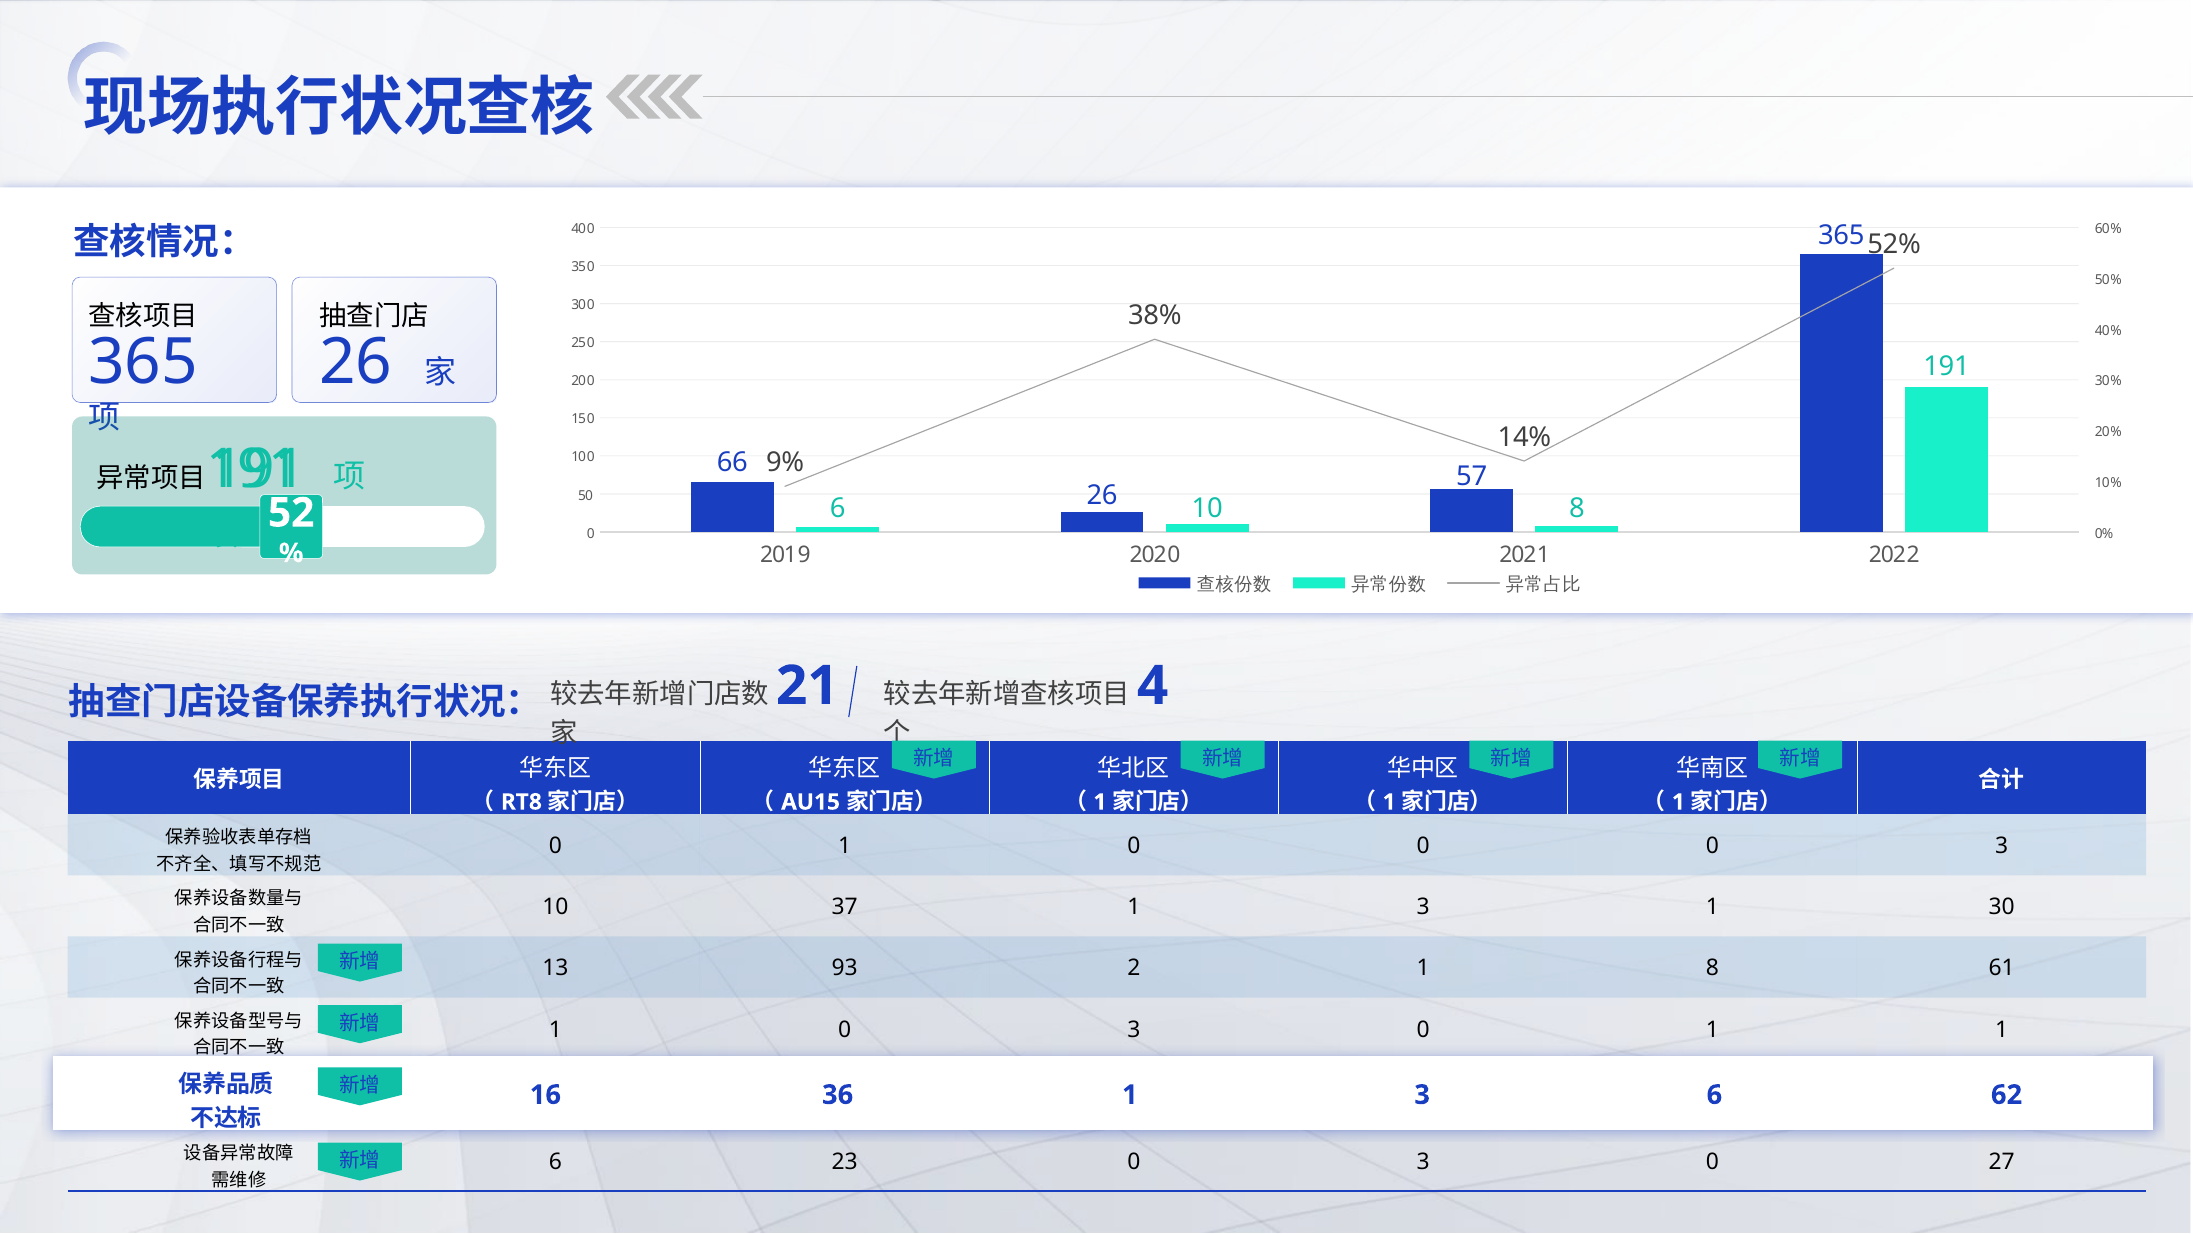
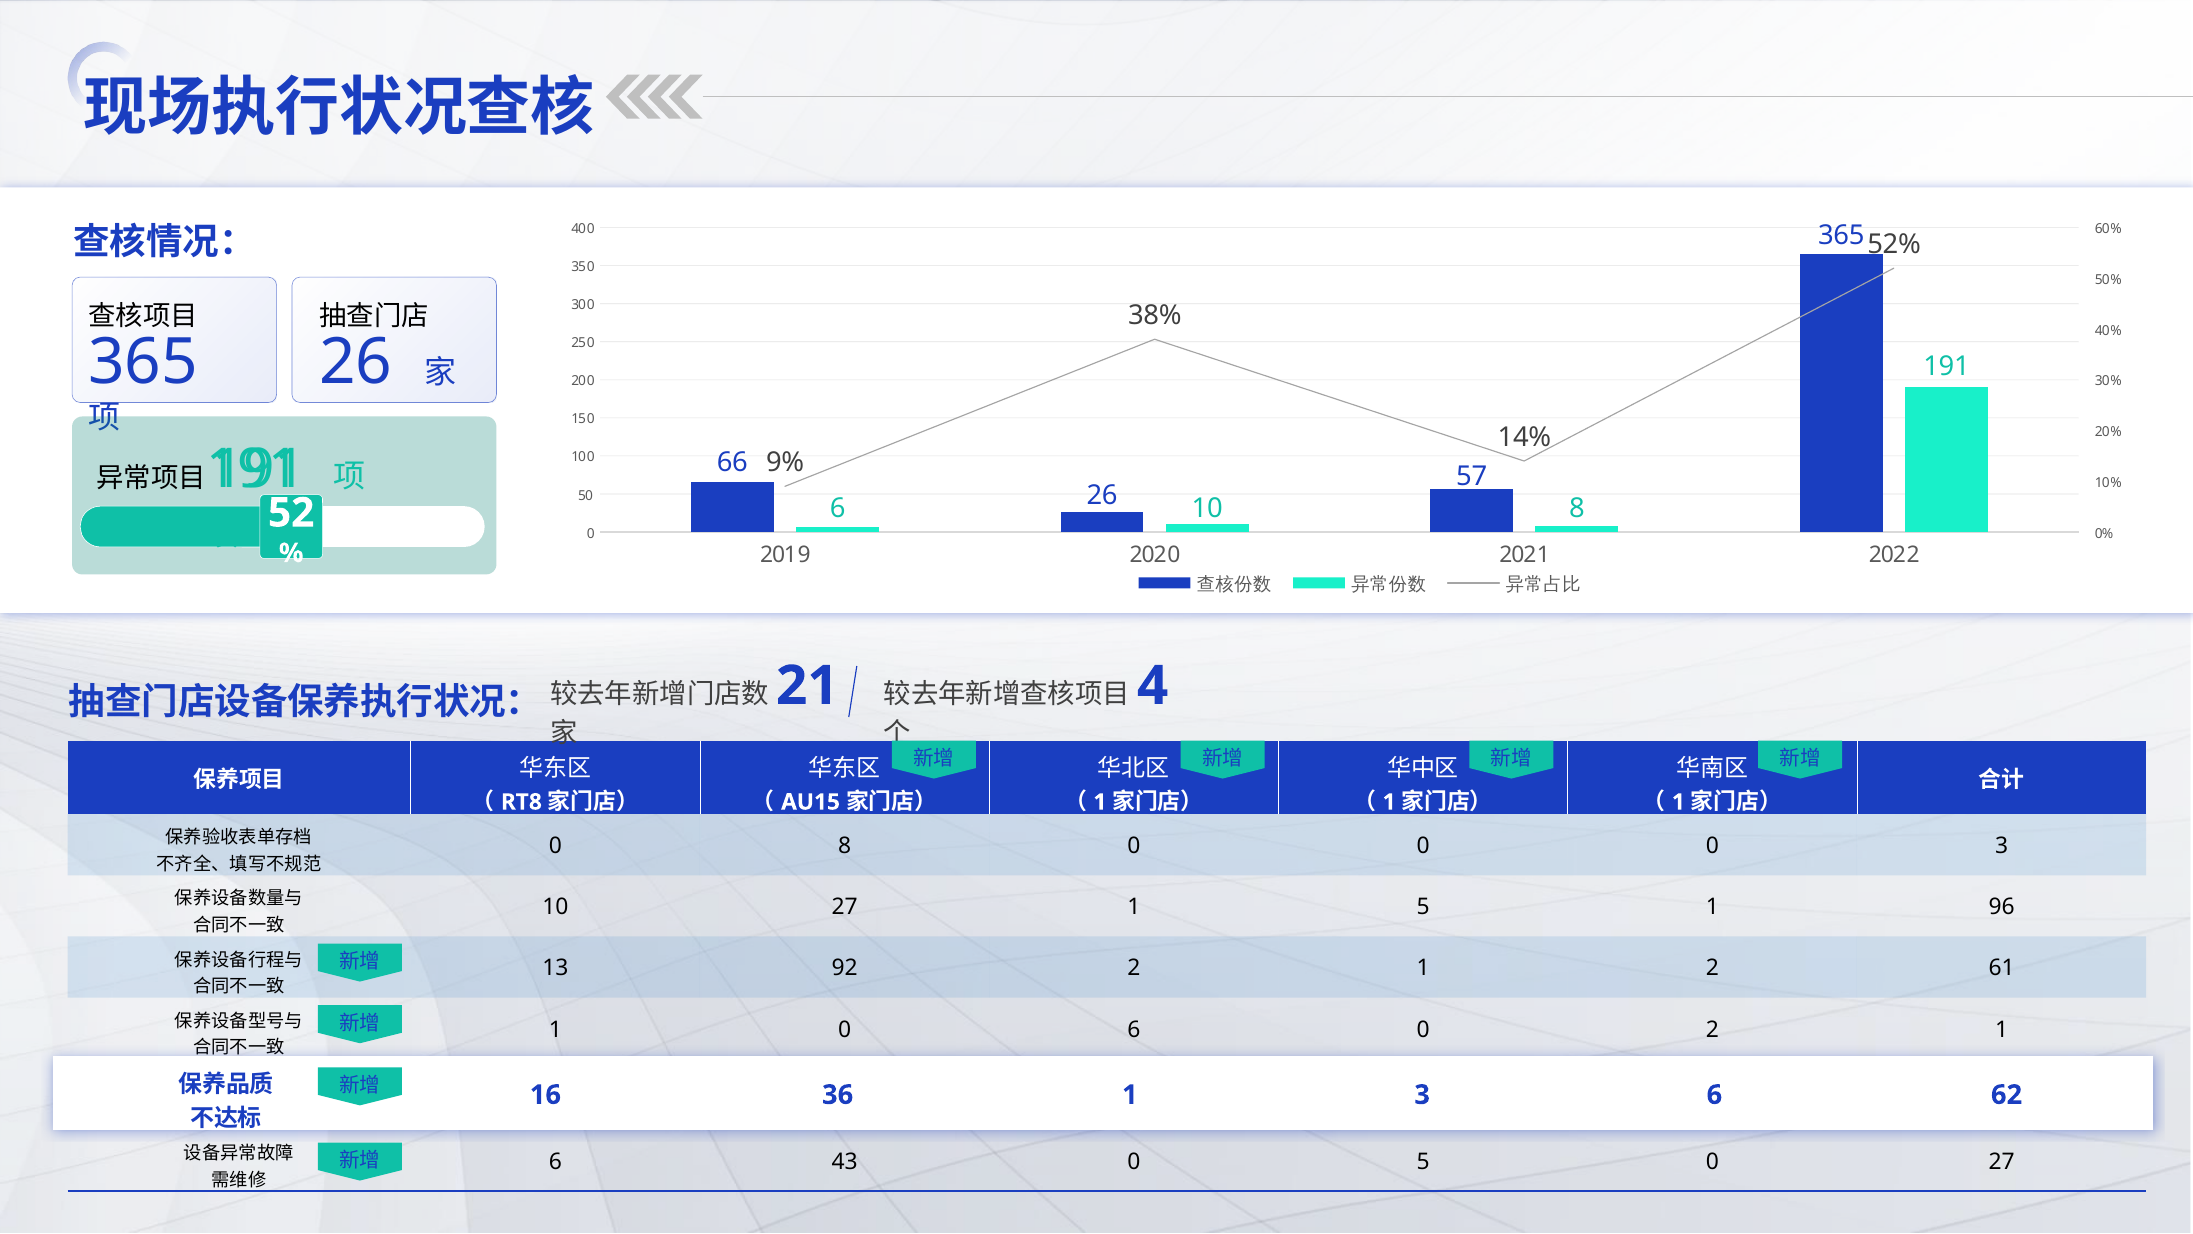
1: 1 -> 8 (845, 846)
10 37: 37 -> 27 (845, 907)
3: 3 -> 5 (1423, 907)
30: 30 -> 96 (2002, 907)
93: 93 -> 92 (845, 968)
1 8: 8 -> 2 (1712, 968)
1 0 3: 3 -> 6 (1134, 1029)
1: 1 -> 2 (1712, 1029)
23: 23 -> 43 (845, 1162)
3: 3 -> 5 (1423, 1162)
